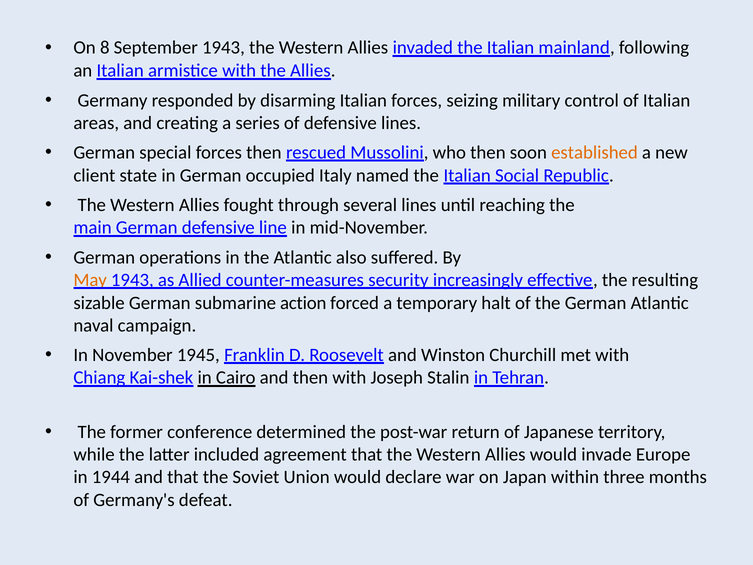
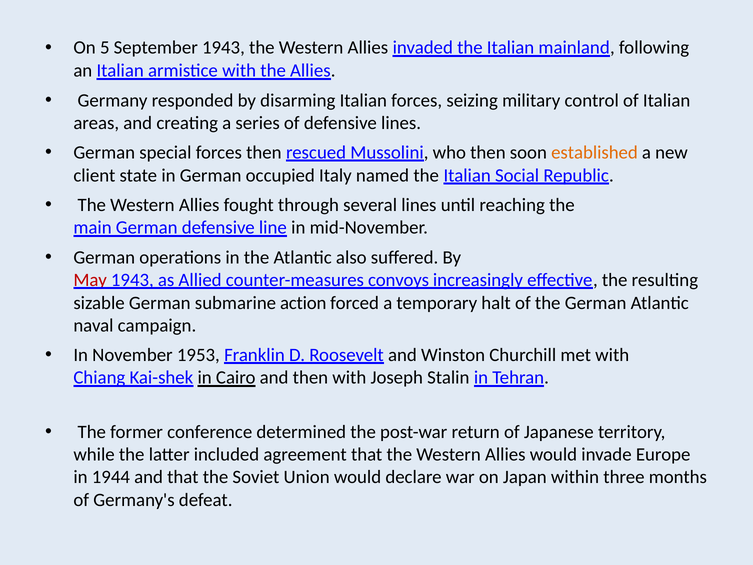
8: 8 -> 5 (105, 48)
May colour: orange -> red (90, 280)
security: security -> convoys (399, 280)
1945: 1945 -> 1953 (198, 355)
